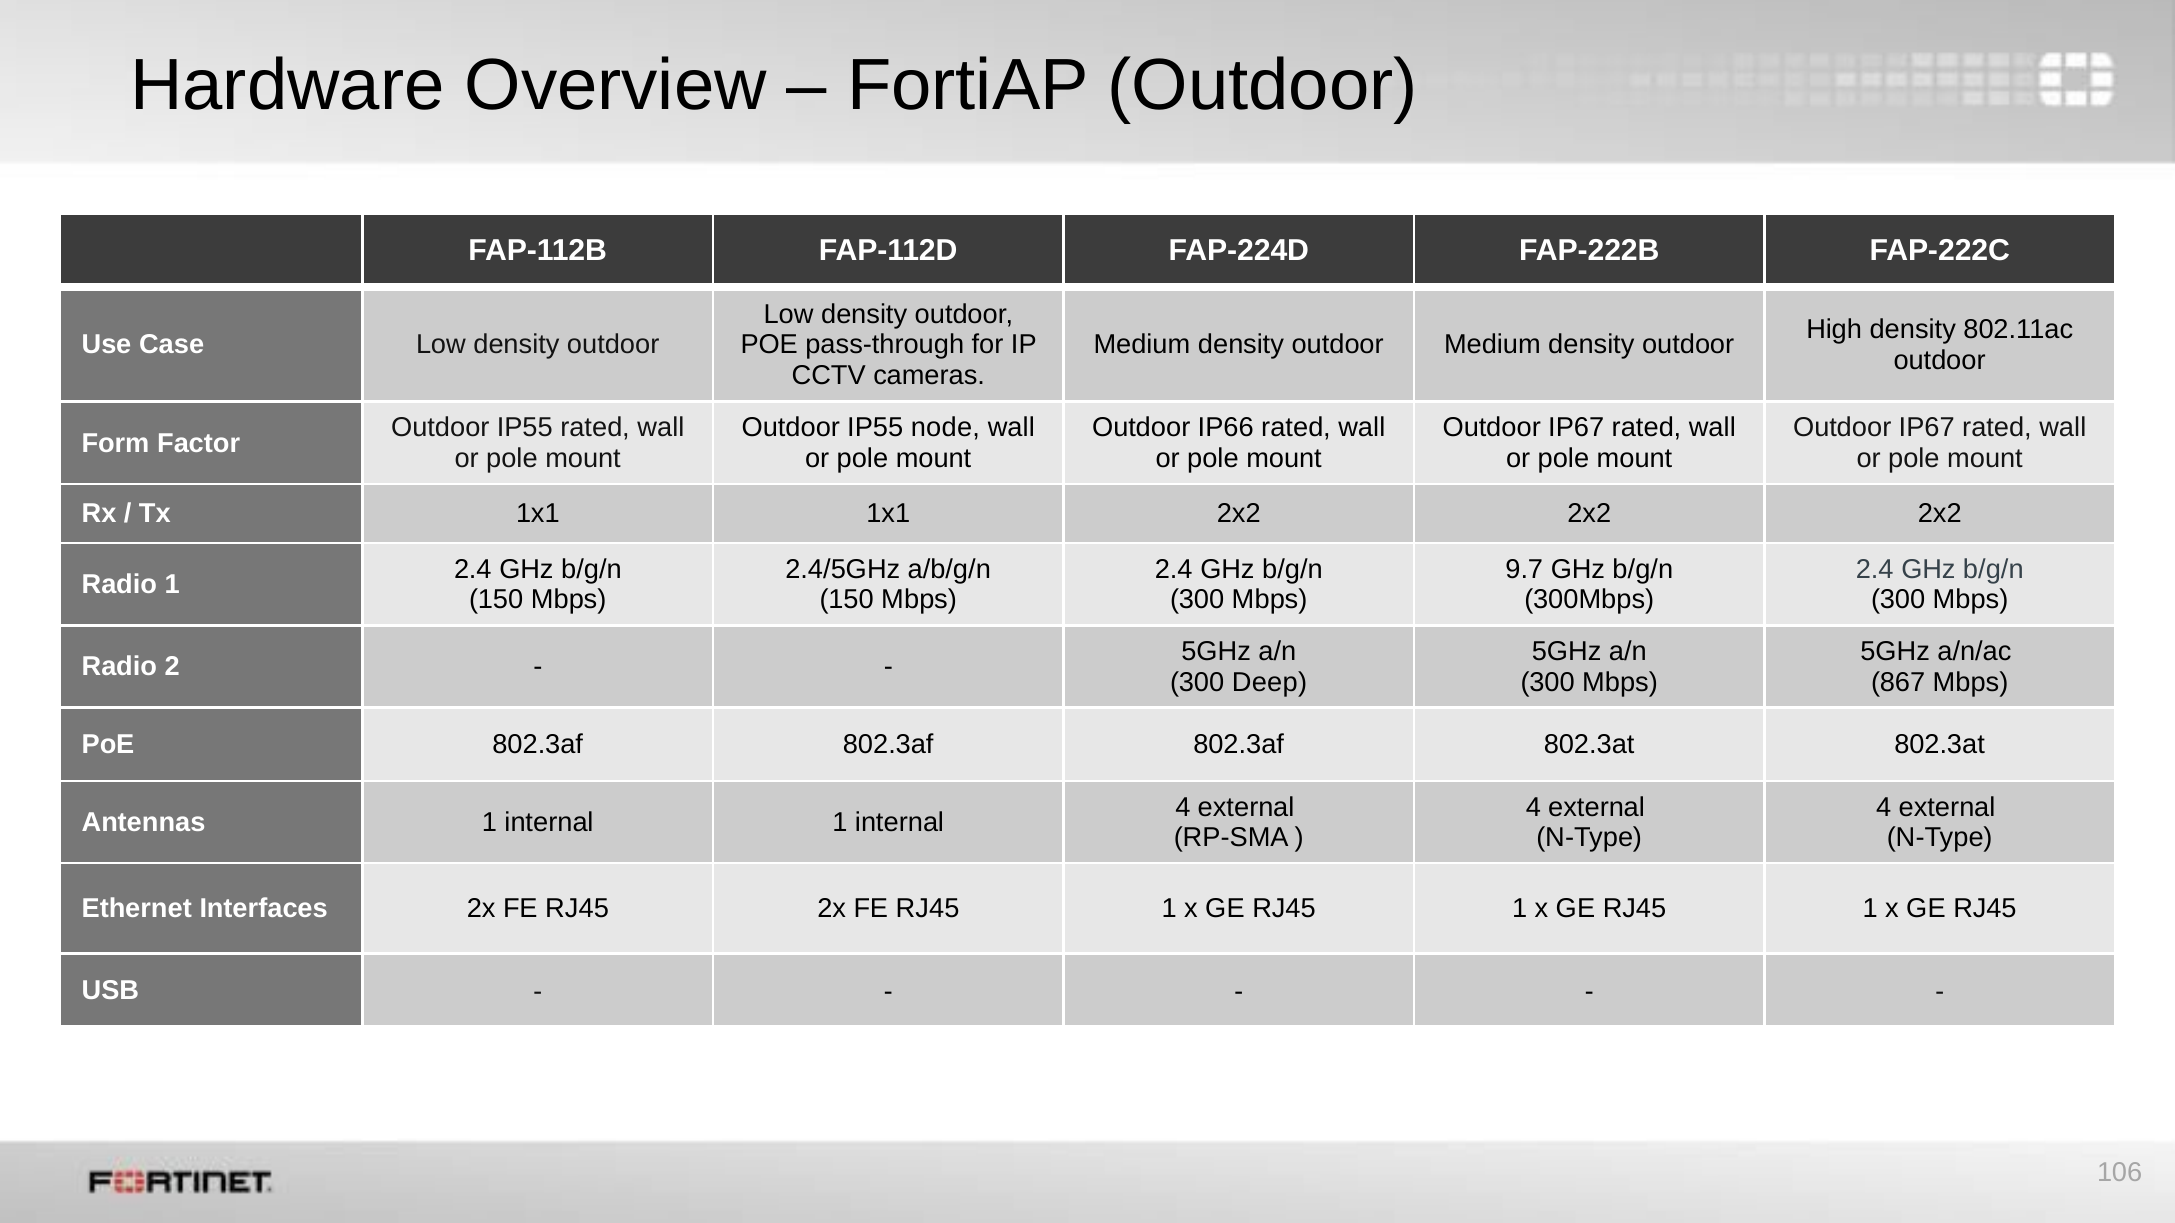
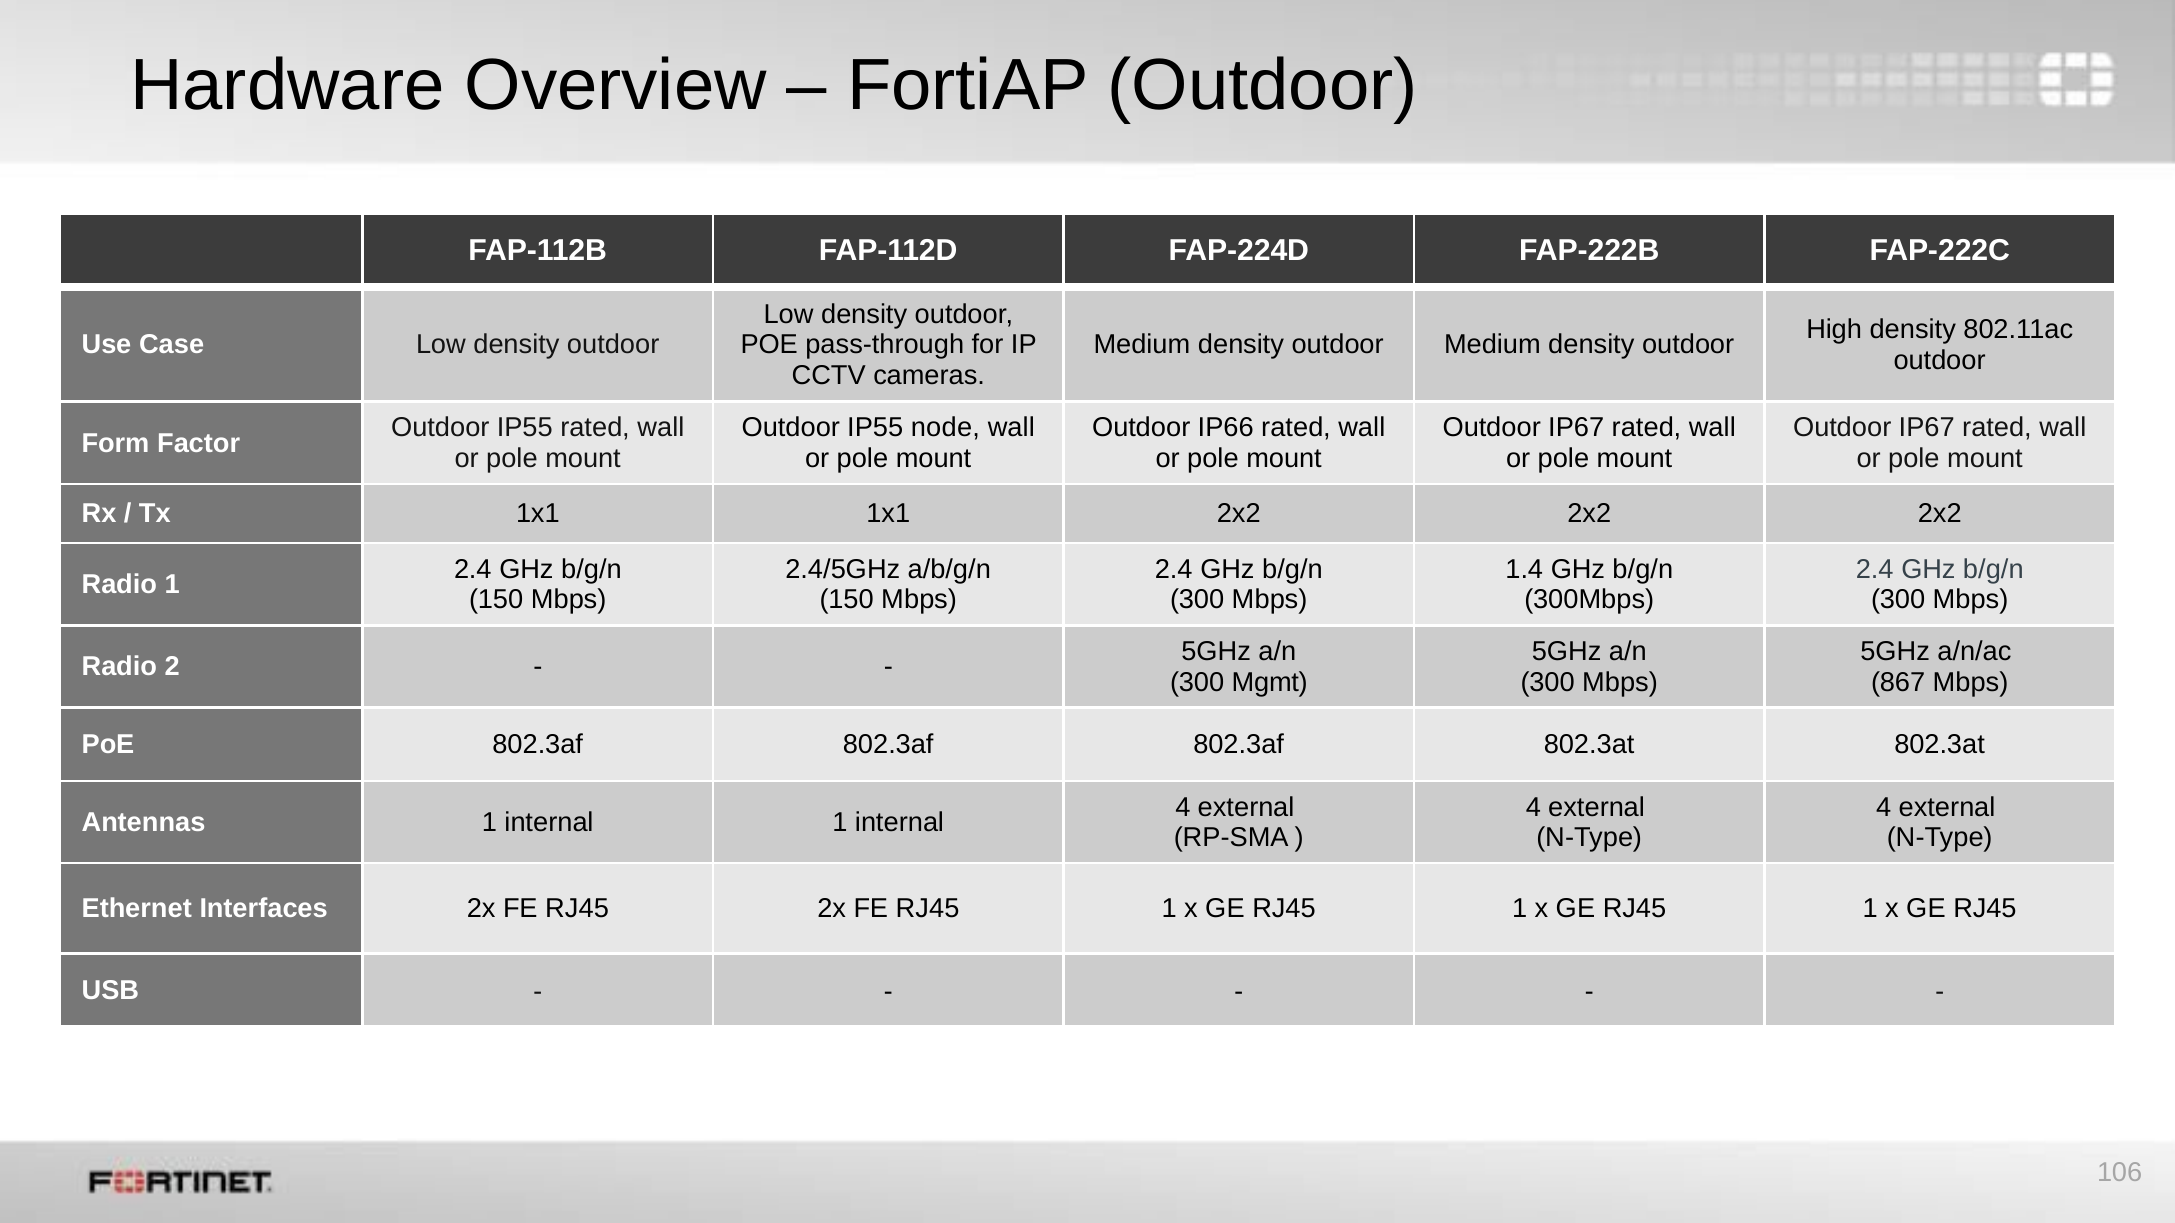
9.7: 9.7 -> 1.4 (1524, 570)
Deep: Deep -> Mgmt (1270, 682)
